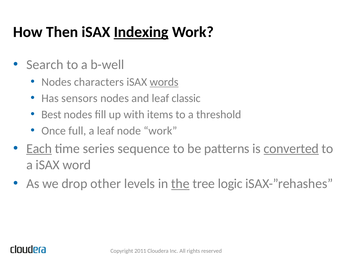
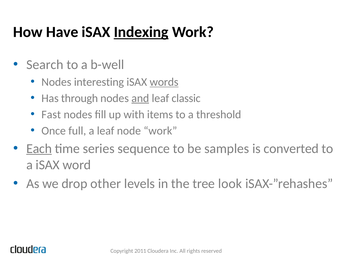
Then: Then -> Have (62, 32)
characters: characters -> interesting (99, 82)
sensors: sensors -> through (80, 98)
and underline: none -> present (140, 98)
Best: Best -> Fast (51, 114)
patterns: patterns -> samples (227, 148)
converted underline: present -> none (291, 148)
the underline: present -> none (180, 183)
logic: logic -> look (230, 183)
